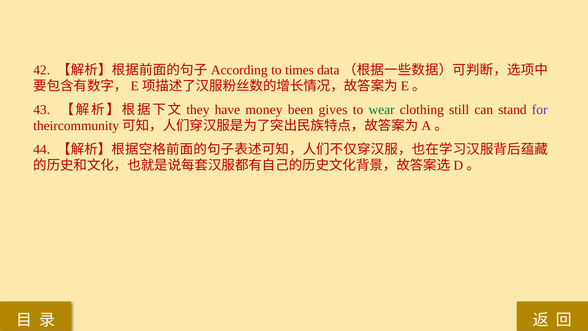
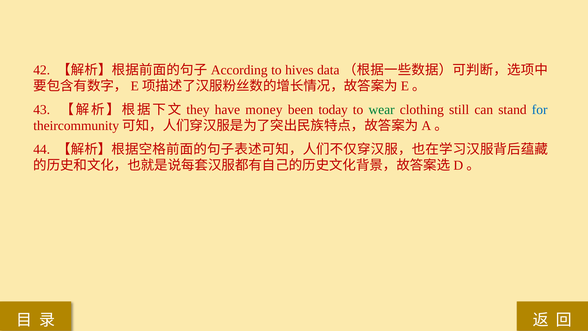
times: times -> hives (299, 70)
gives: gives -> today (333, 110)
for colour: purple -> blue (540, 110)
